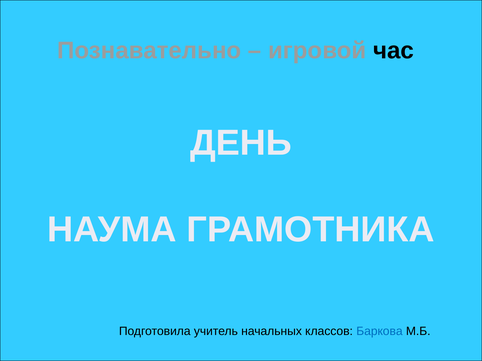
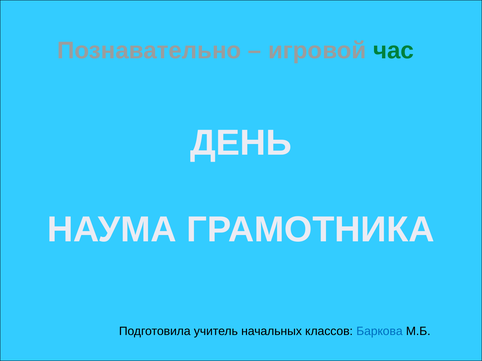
час colour: black -> green (393, 51)
